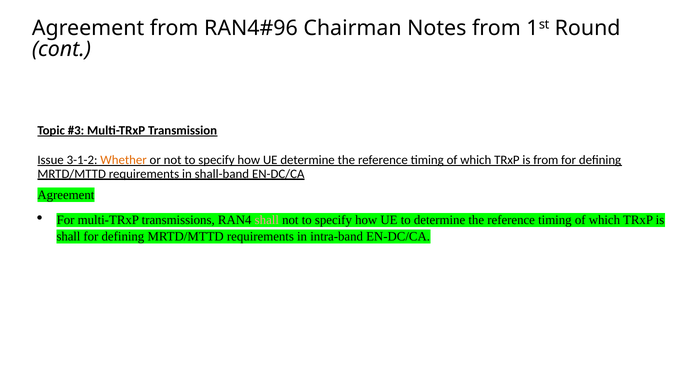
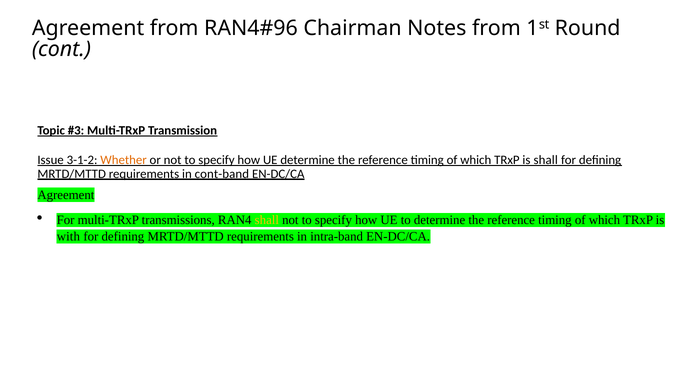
is from: from -> shall (546, 160)
shall-band: shall-band -> cont-band (222, 174)
shall colour: pink -> yellow (267, 220)
shall: shall -> with (68, 237)
